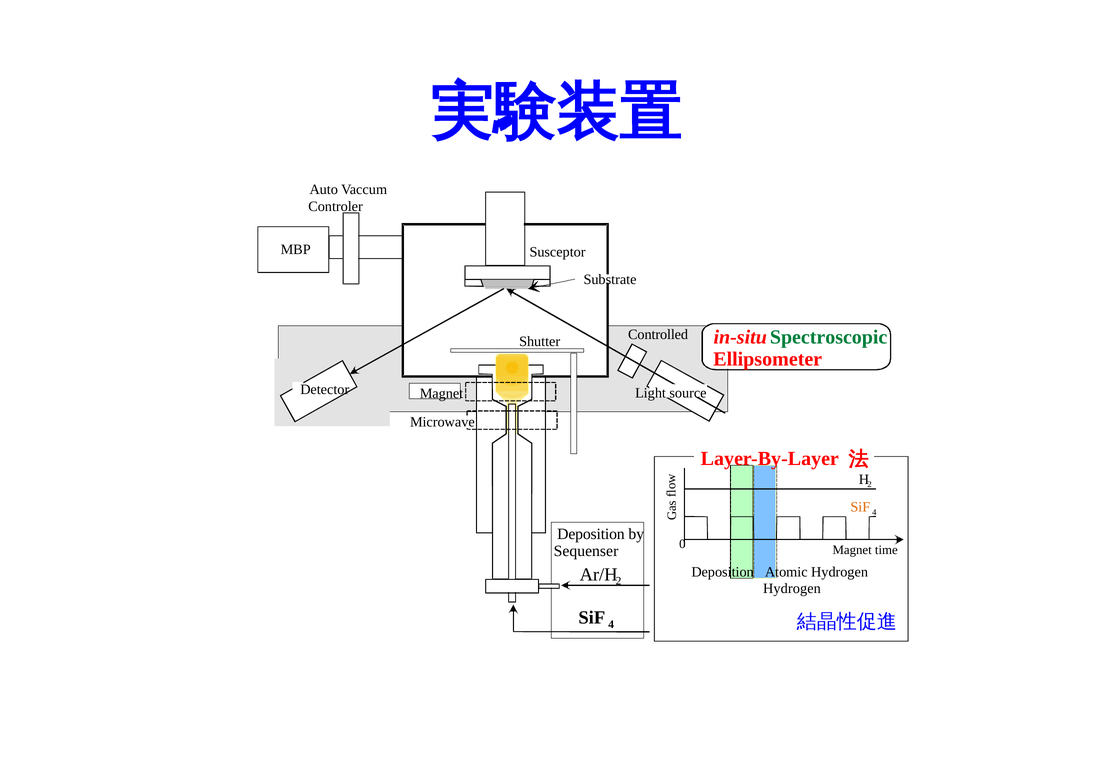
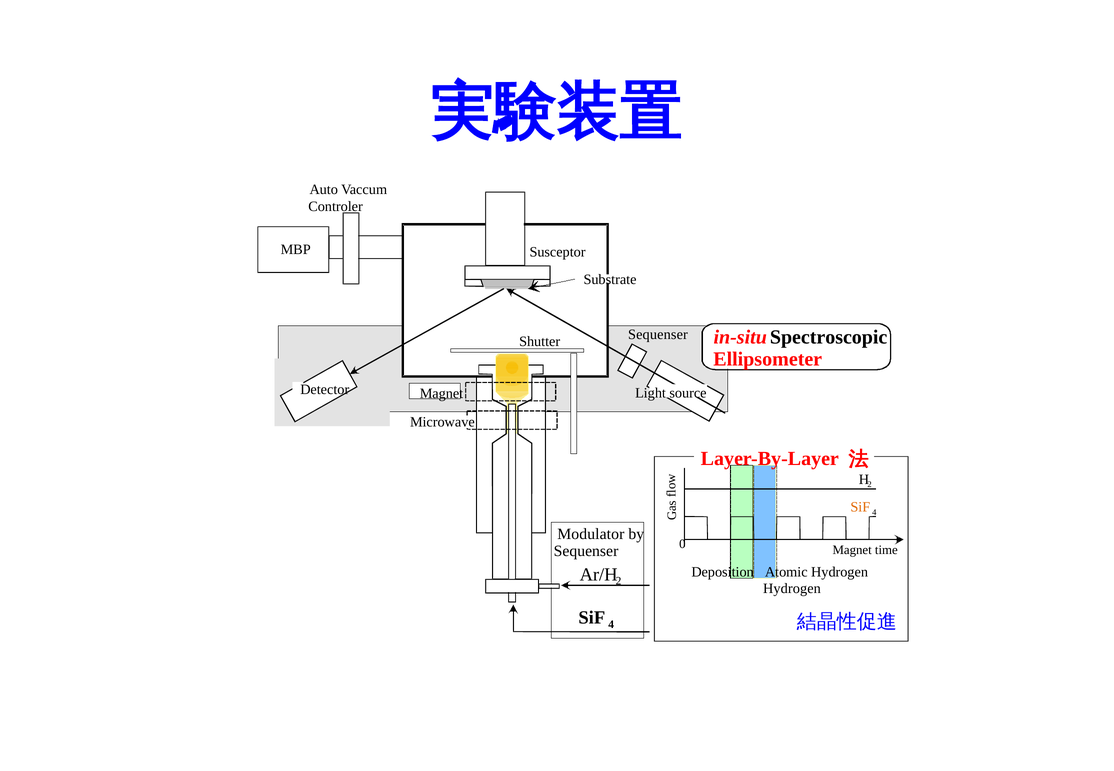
Controlled: Controlled -> Sequenser (658, 335)
Spectroscopic colour: green -> black (829, 337)
Deposition: Deposition -> Modulator (591, 534)
